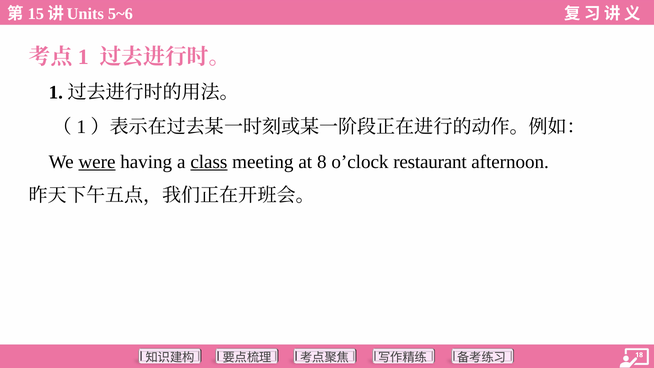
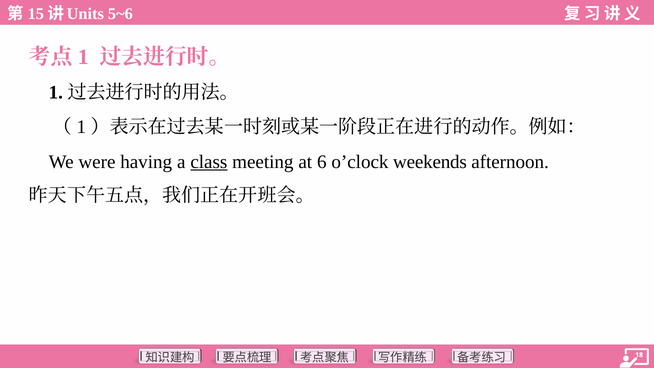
were underline: present -> none (97, 162)
8: 8 -> 6 (322, 162)
restaurant: restaurant -> weekends (430, 162)
